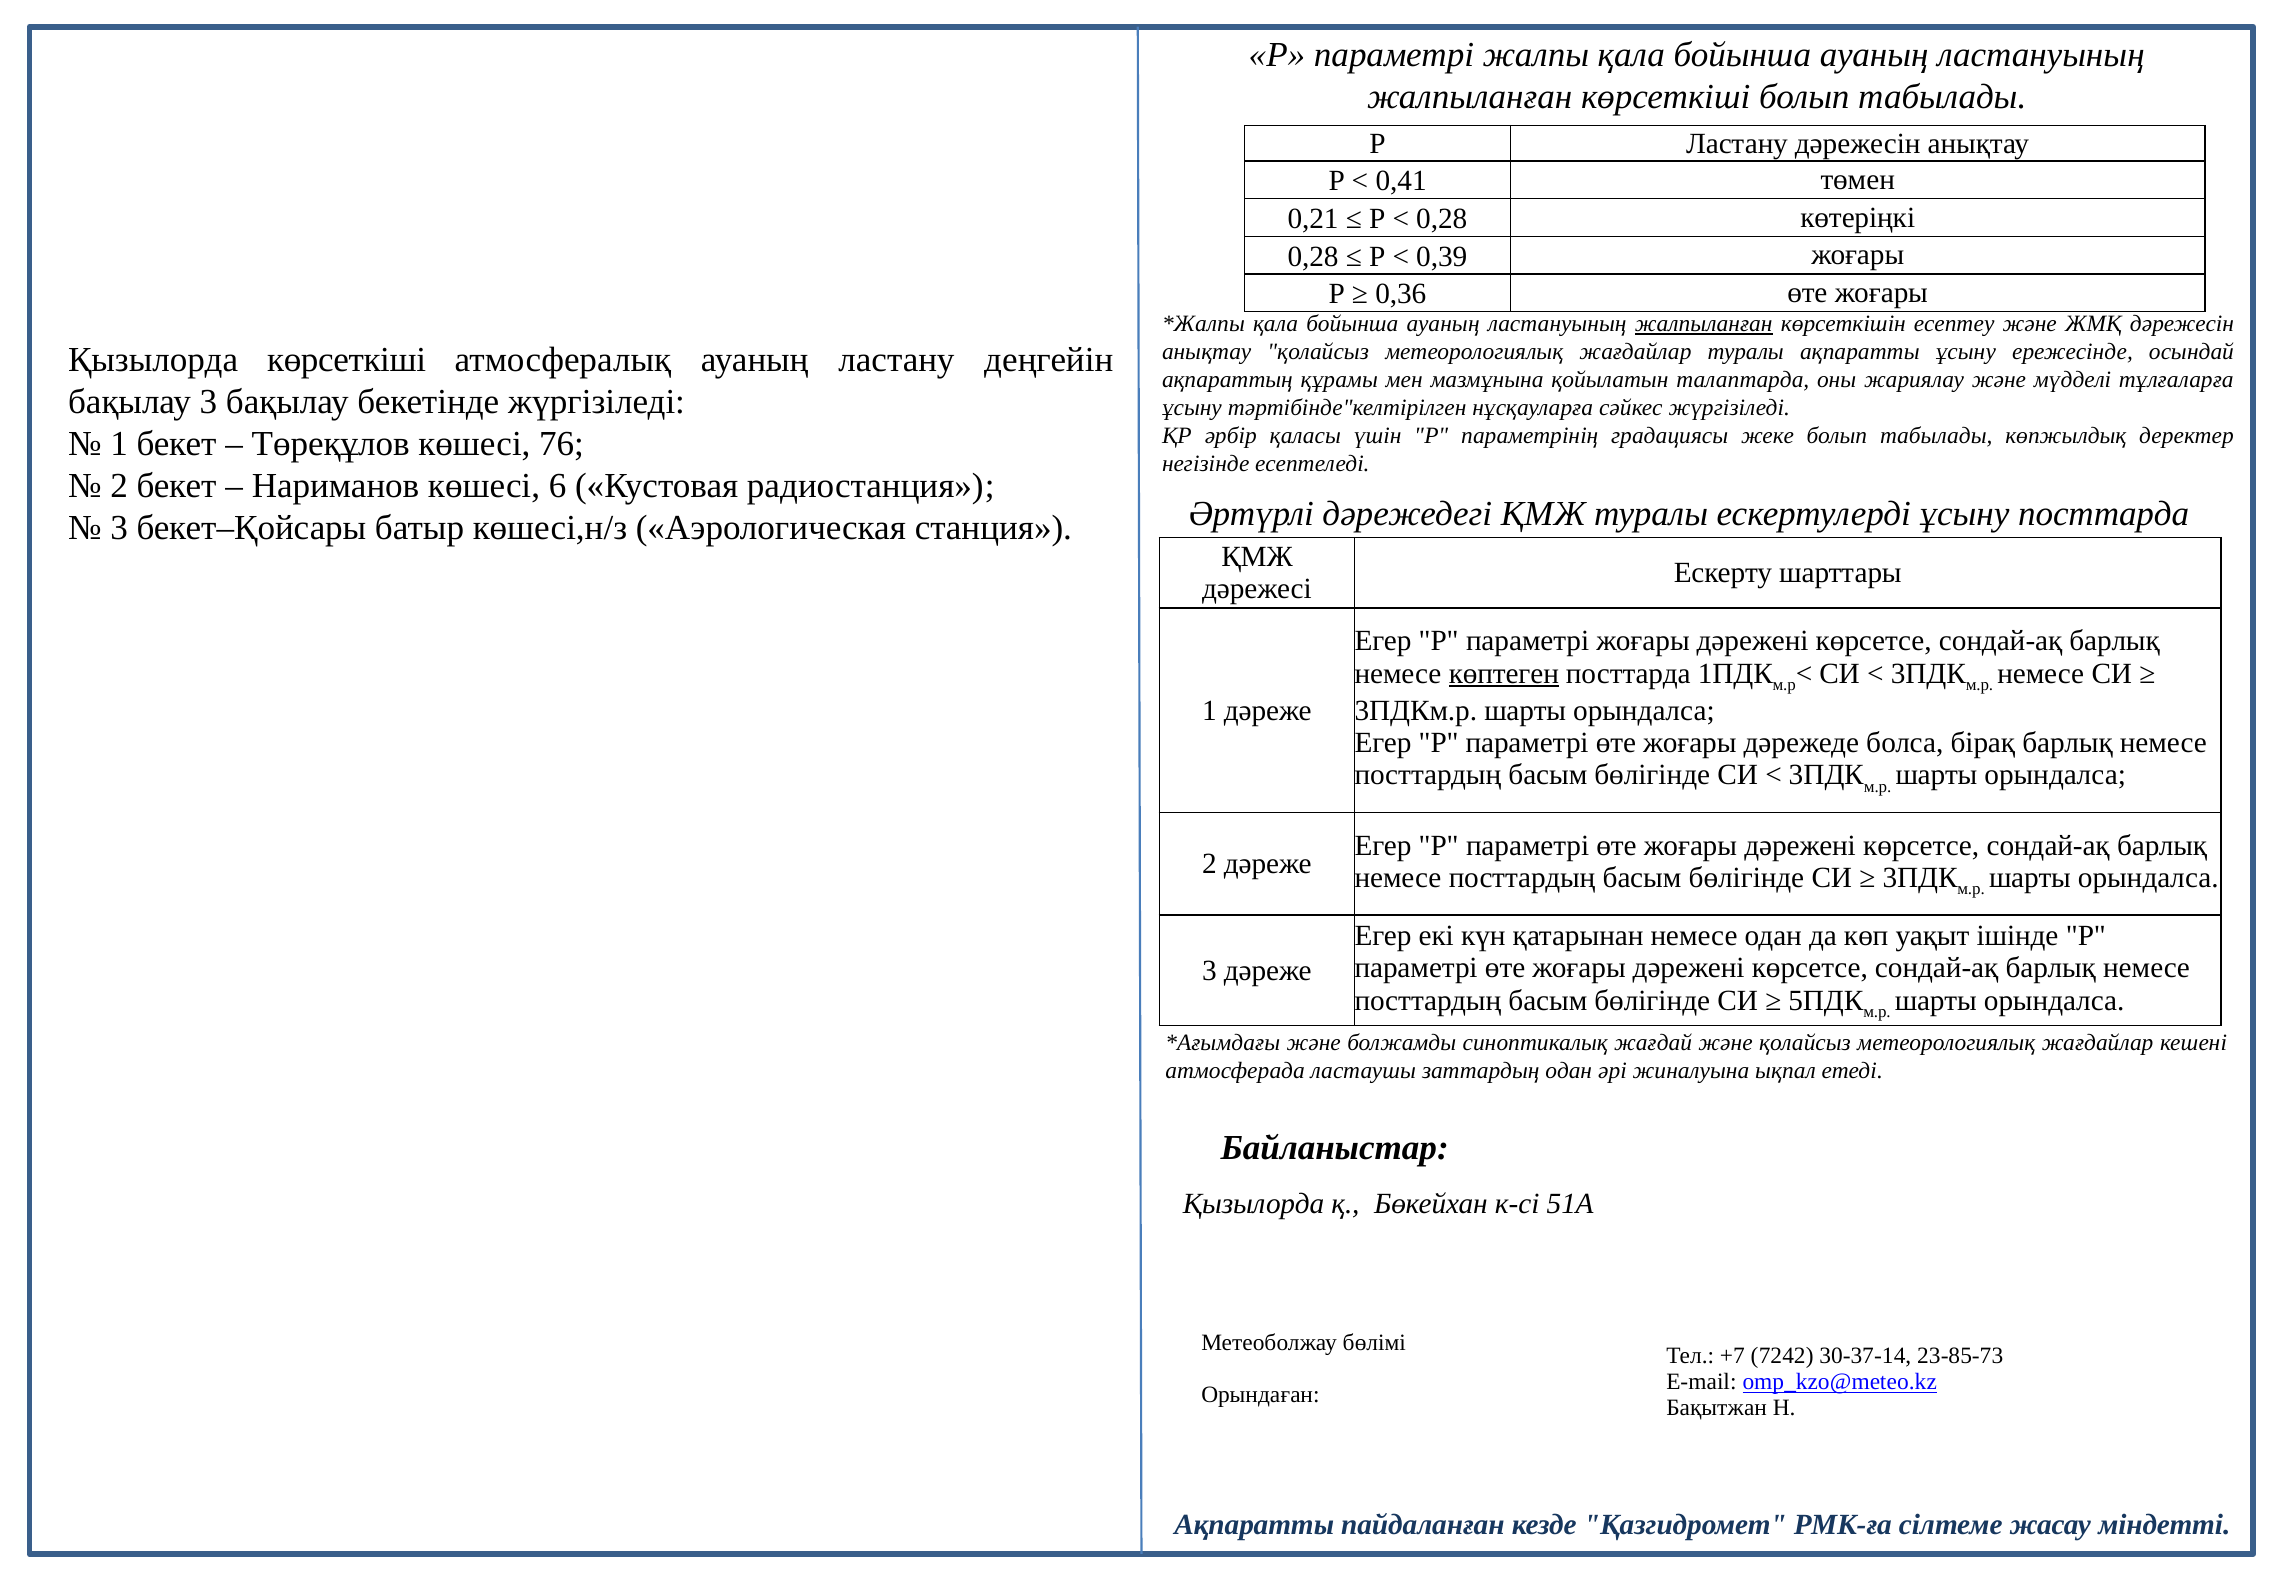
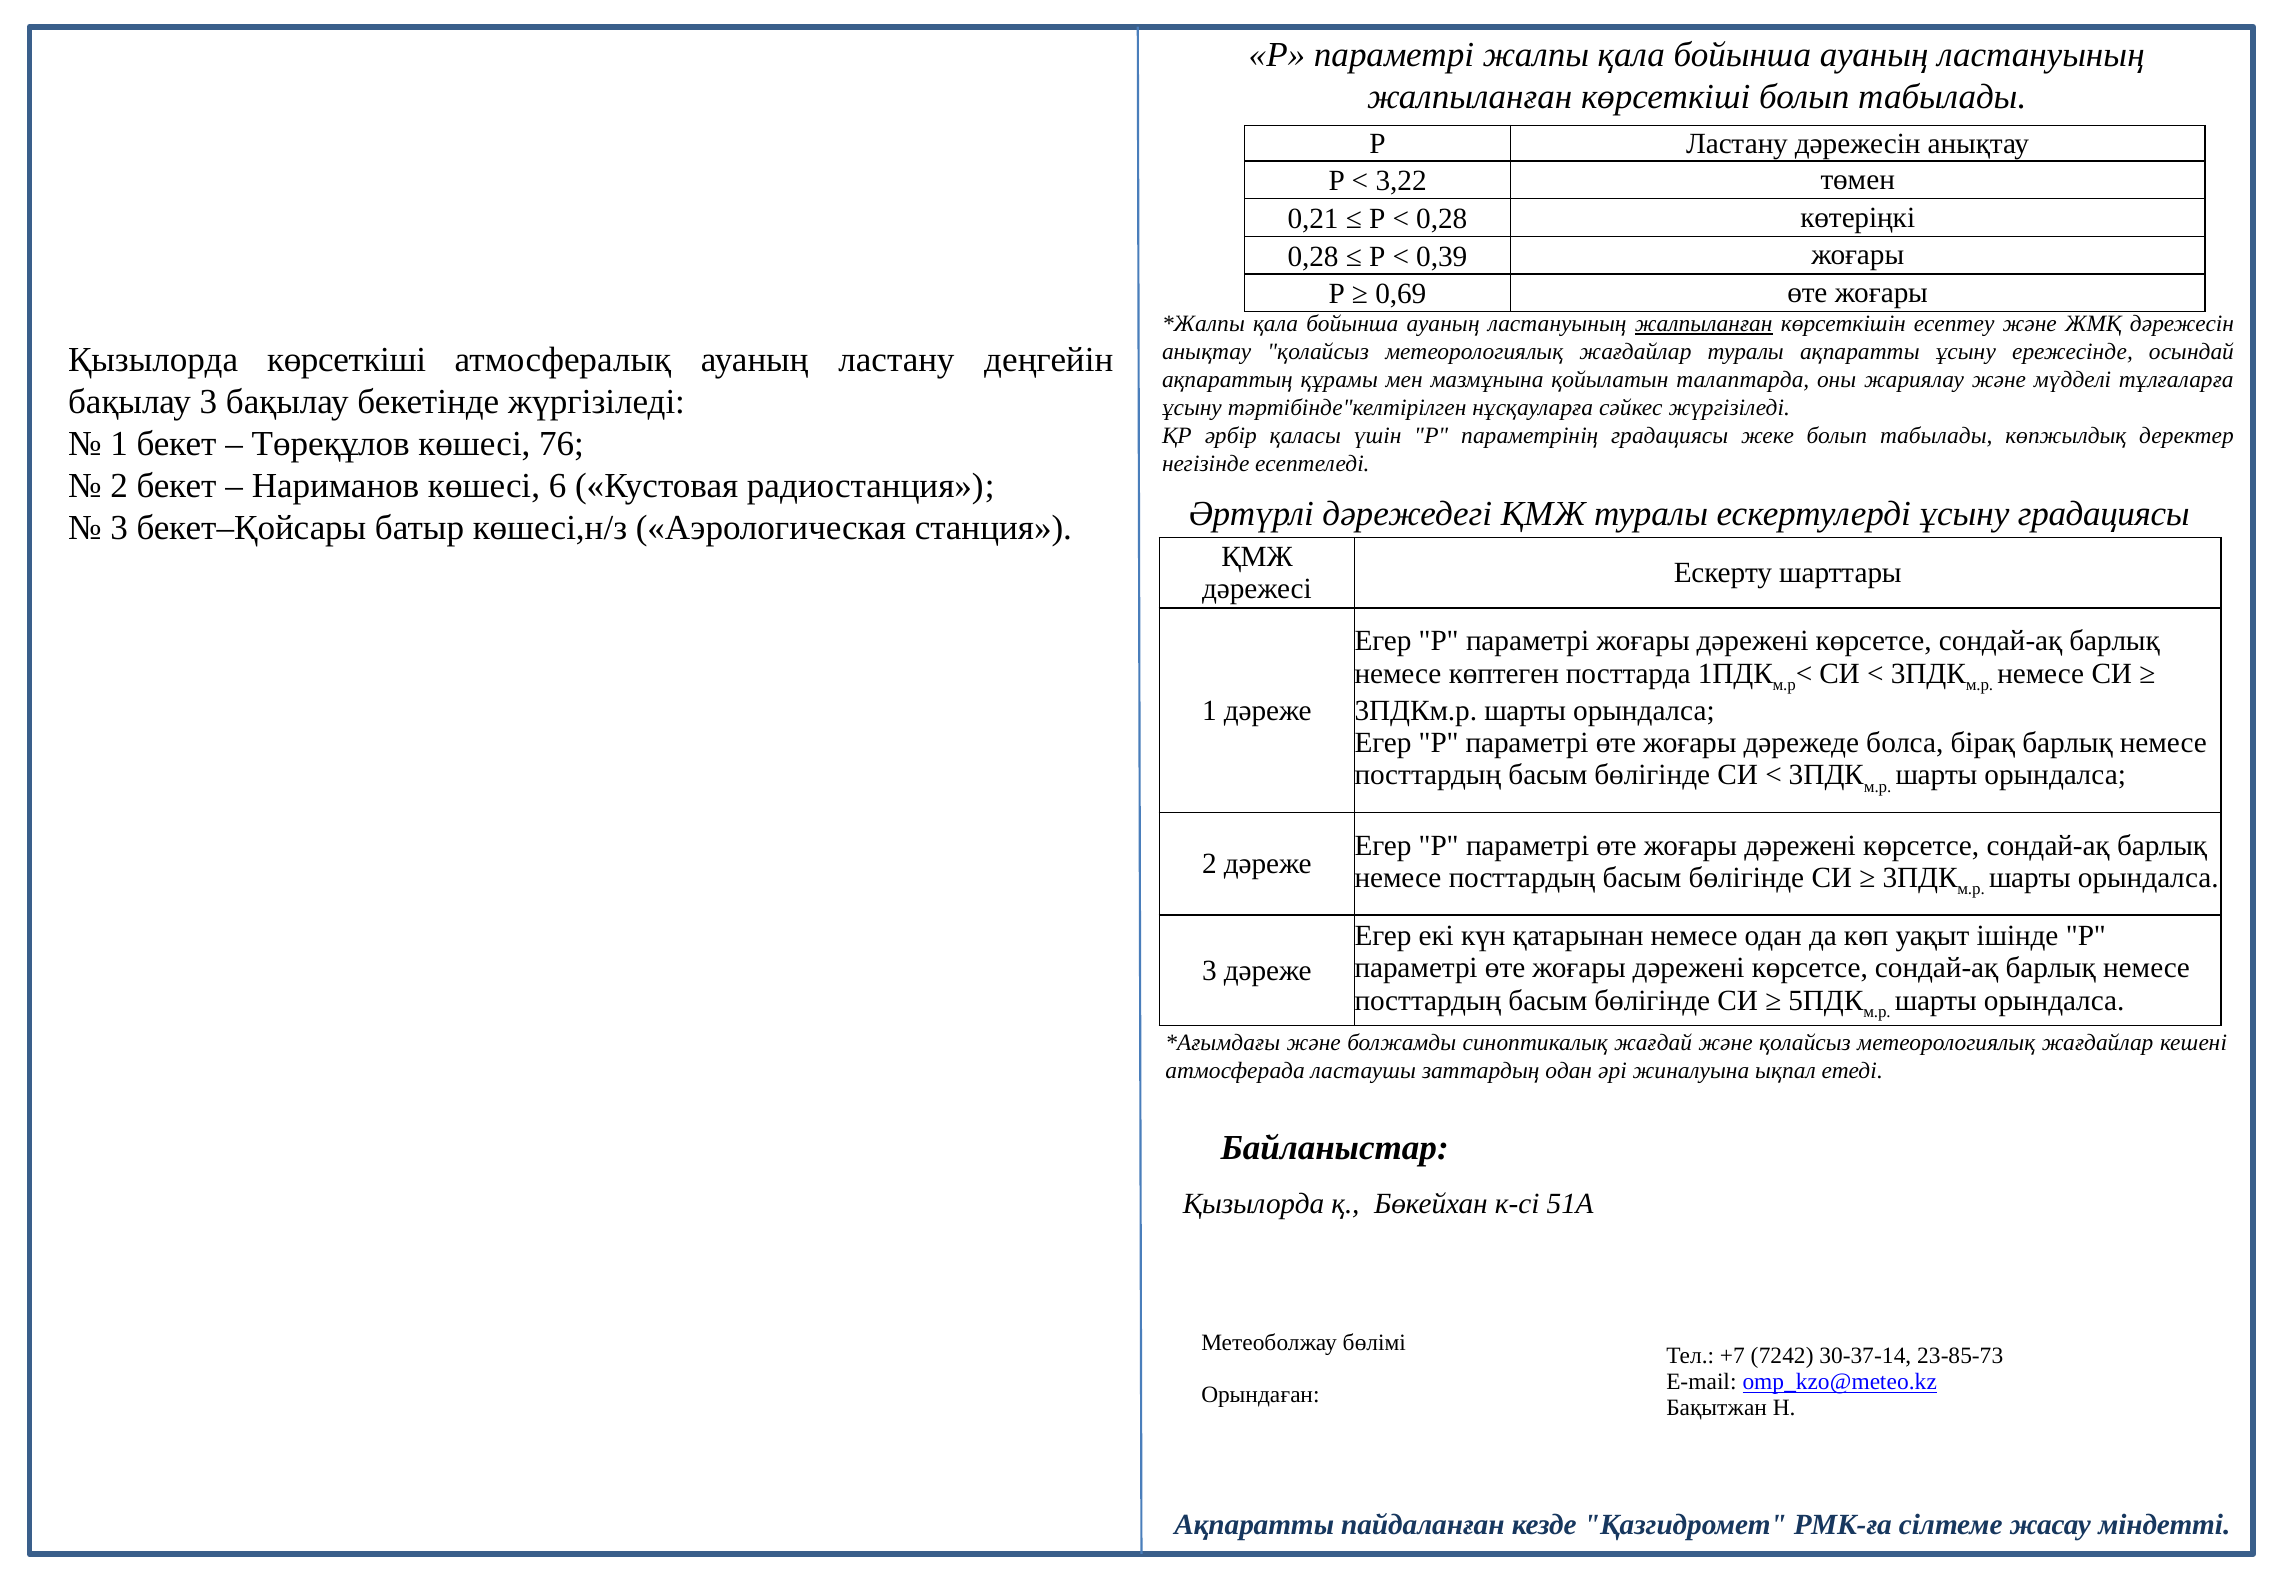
0,41: 0,41 -> 3,22 (1401, 181)
0,36: 0,36 -> 0,69 (1401, 294)
ұсыну посттарда: посттарда -> градациясы (2104, 514)
көптеген underline: present -> none (1504, 673)
